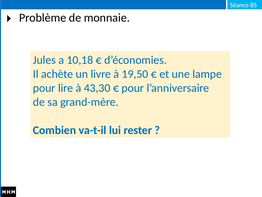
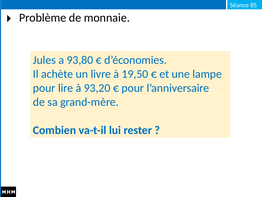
10,18: 10,18 -> 93,80 (80, 60)
43,30: 43,30 -> 93,20 (97, 88)
